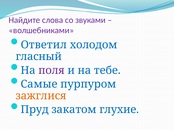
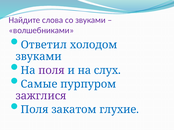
гласный: гласный -> звуками (39, 57)
тебе: тебе -> слух (107, 71)
зажглися colour: orange -> purple (41, 96)
Пруд: Пруд -> Поля (35, 110)
